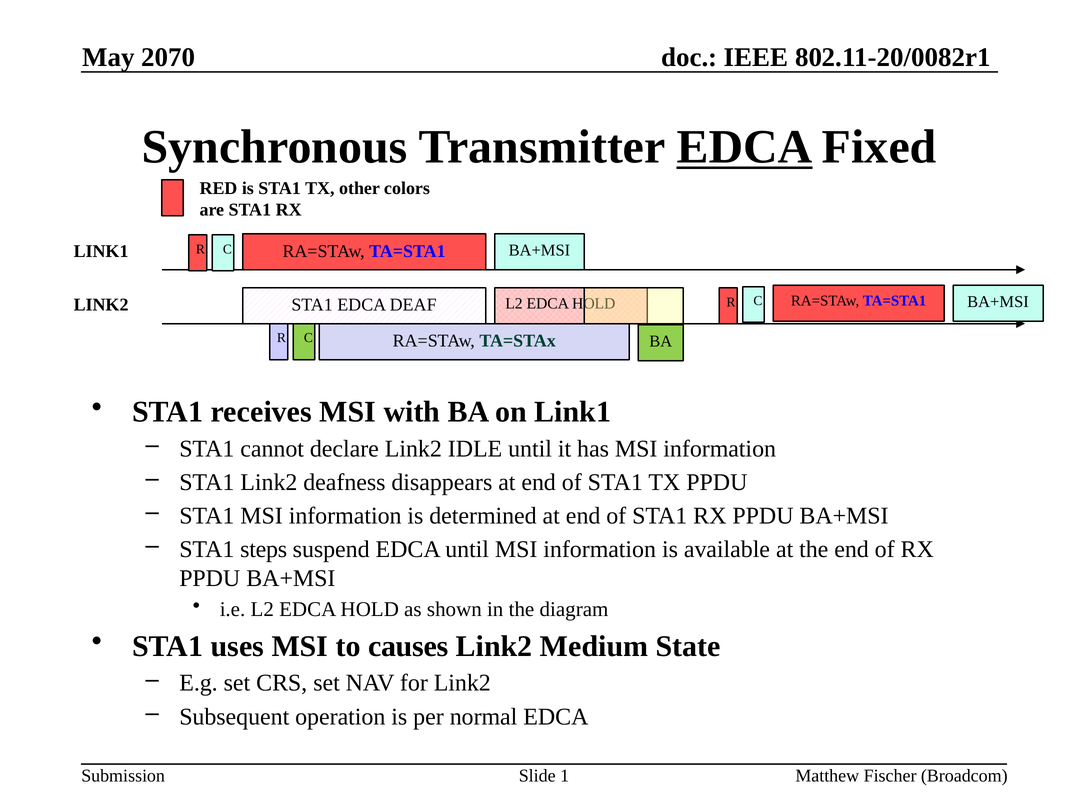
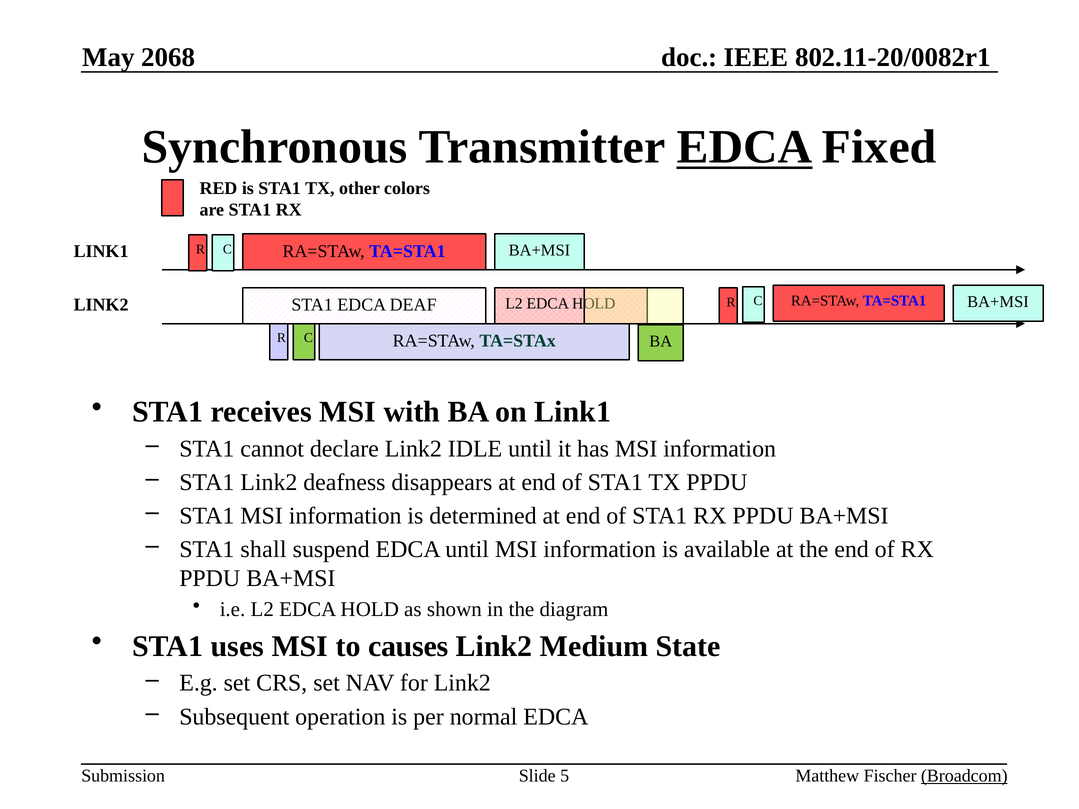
2070: 2070 -> 2068 (168, 58)
steps: steps -> shall (263, 550)
Broadcom underline: none -> present (964, 776)
1: 1 -> 5 (565, 776)
